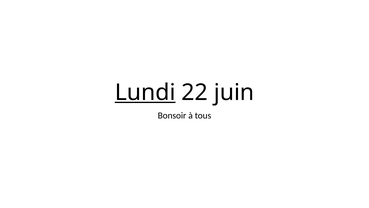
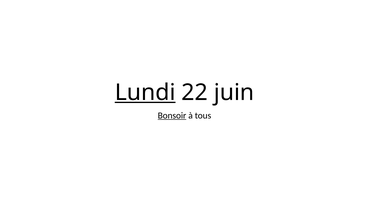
Bonsoir underline: none -> present (172, 115)
